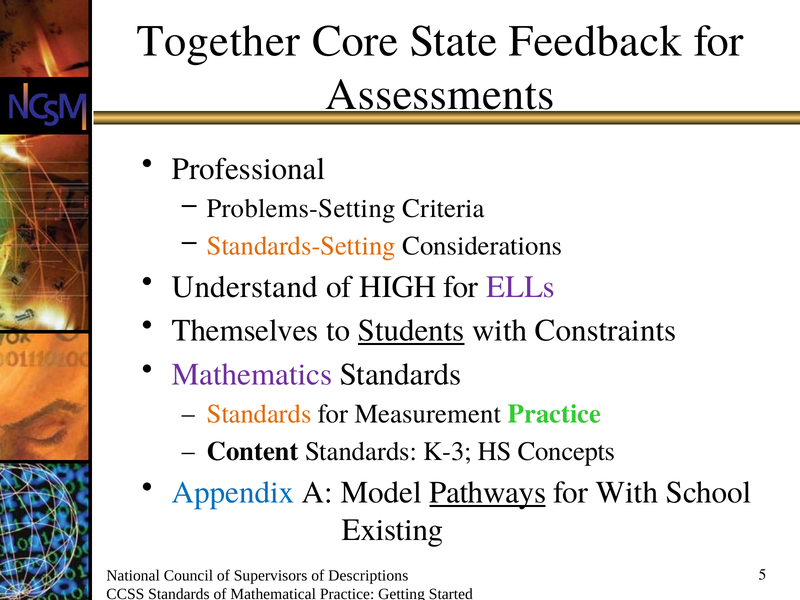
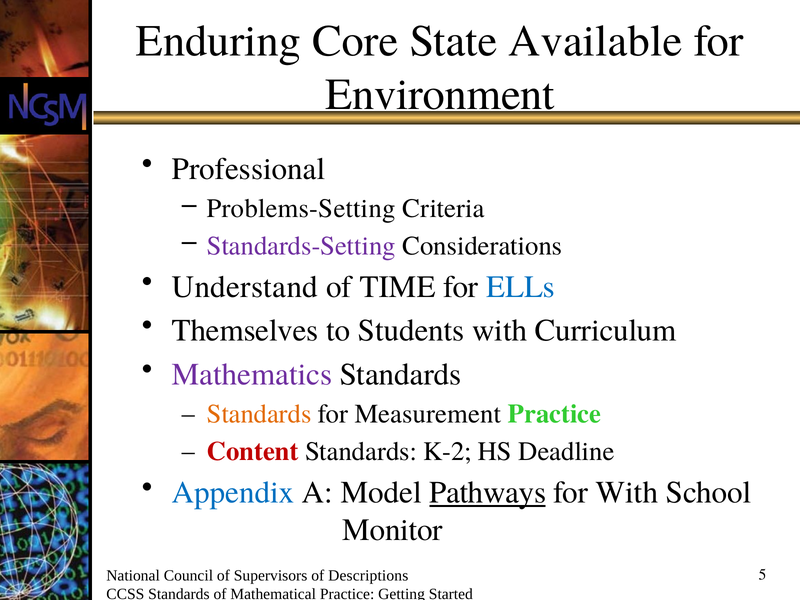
Together: Together -> Enduring (219, 41)
Feedback: Feedback -> Available (595, 41)
Assessments: Assessments -> Environment (440, 95)
Standards-Setting colour: orange -> purple (301, 246)
HIGH: HIGH -> TIME (398, 287)
ELLs colour: purple -> blue (521, 287)
Students underline: present -> none (411, 331)
Constraints: Constraints -> Curriculum (606, 331)
Content colour: black -> red (253, 451)
K-3: K-3 -> K-2 (447, 451)
Concepts: Concepts -> Deadline (566, 451)
Existing: Existing -> Monitor (393, 530)
